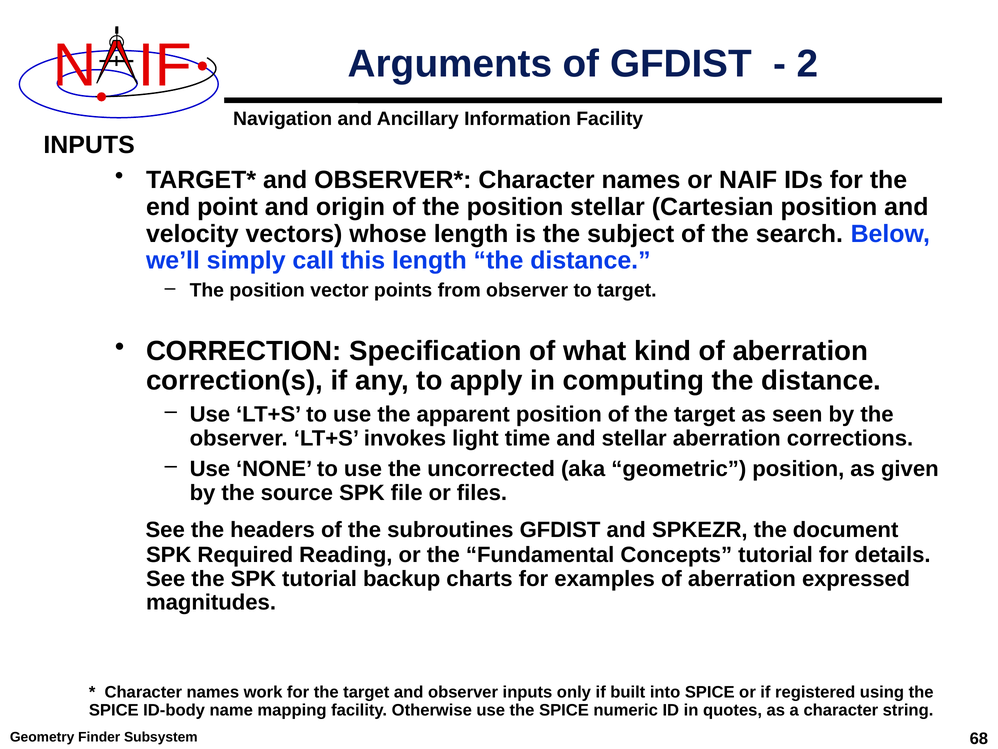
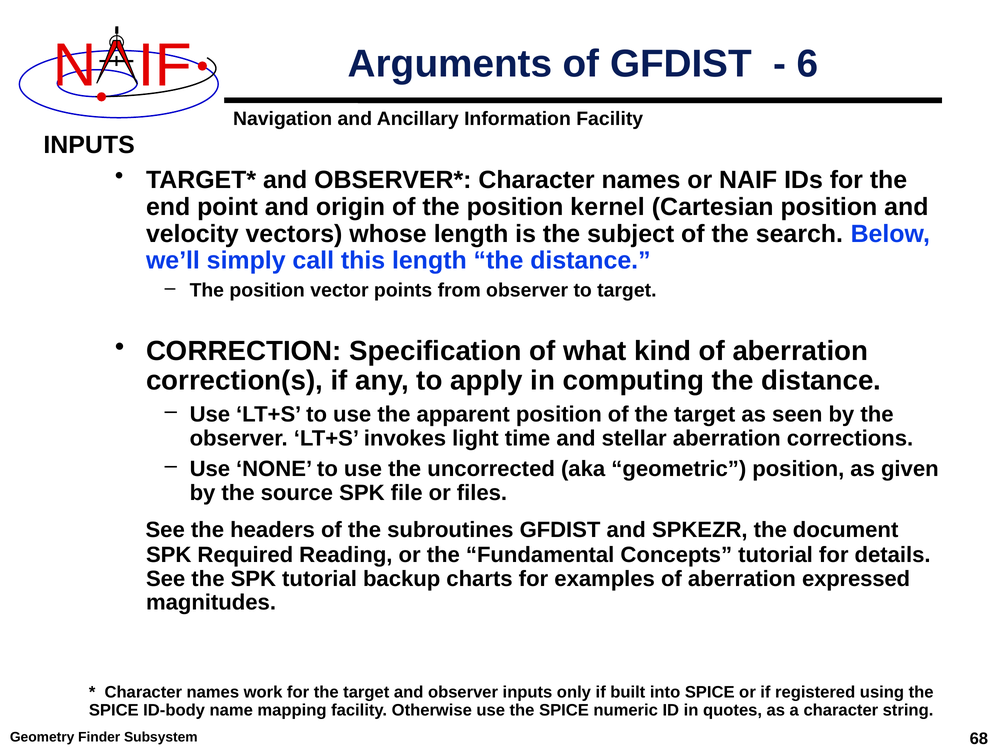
2: 2 -> 6 (808, 64)
position stellar: stellar -> kernel (607, 207)
